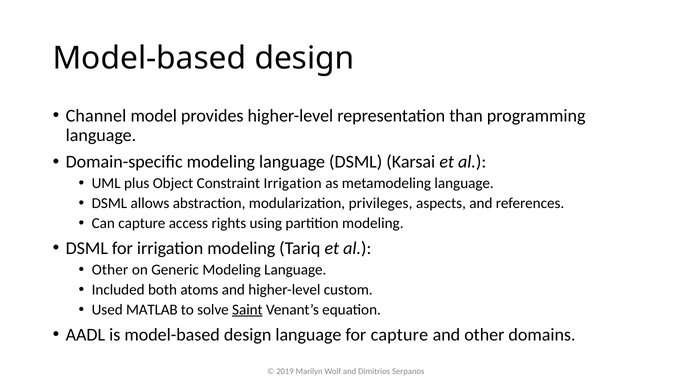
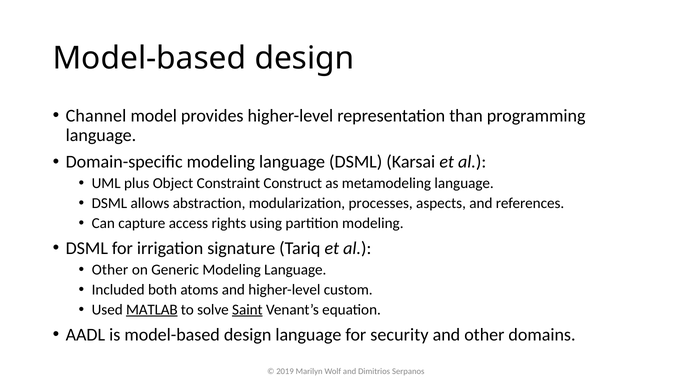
Constraint Irrigation: Irrigation -> Construct (293, 183)
privileges: privileges -> processes (381, 203)
irrigation modeling: modeling -> signature (241, 248)
MATLAB underline: none -> present (152, 310)
for capture: capture -> security (399, 335)
